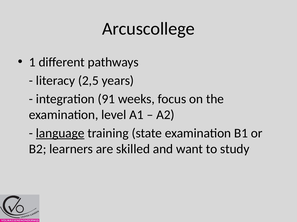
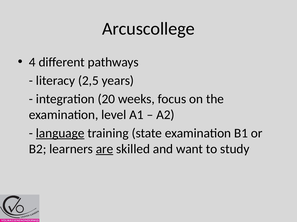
1: 1 -> 4 (32, 62)
91: 91 -> 20 (106, 99)
are underline: none -> present (105, 149)
